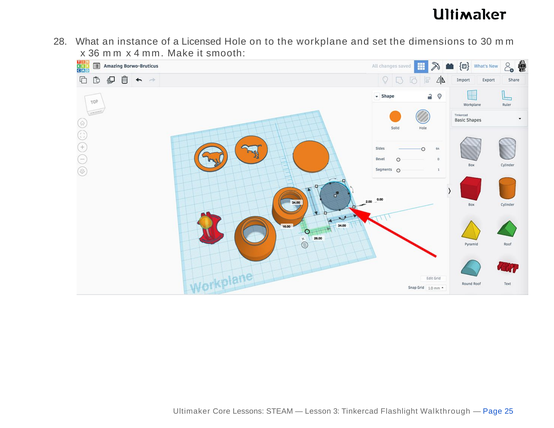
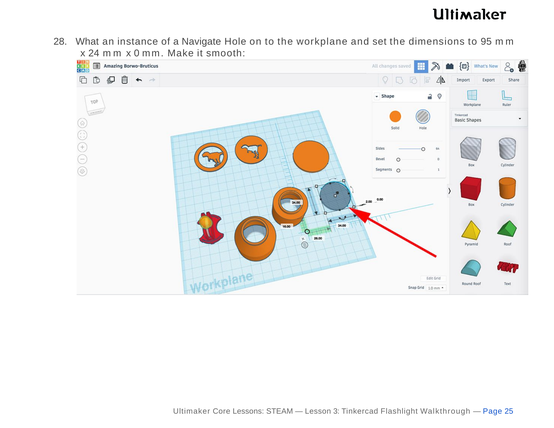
Licensed: Licensed -> Navigate (201, 42)
30: 30 -> 95 (486, 42)
36: 36 -> 24 (94, 53)
4: 4 -> 0 (137, 53)
